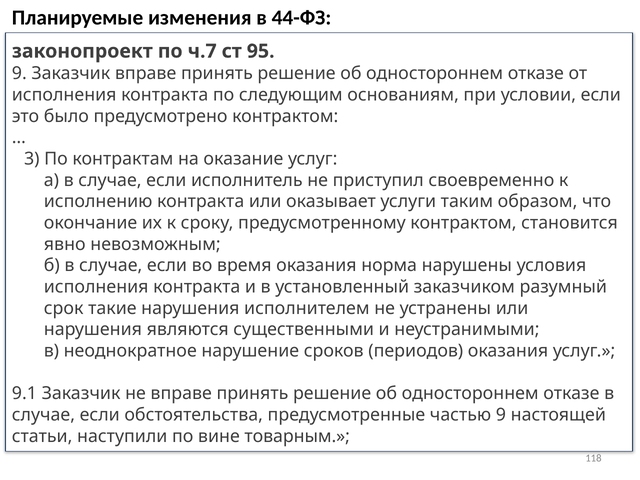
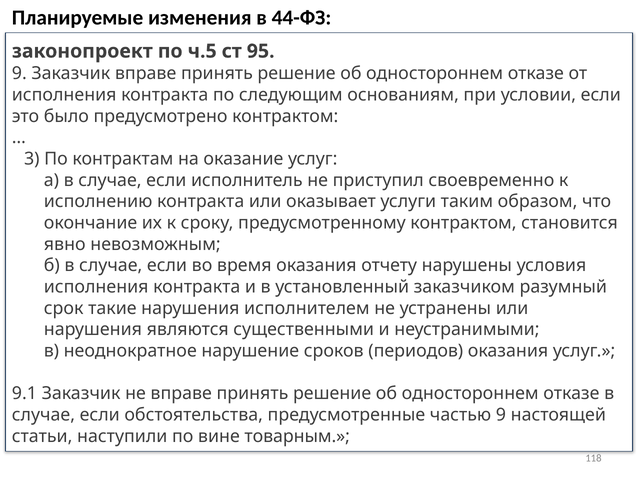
ч.7: ч.7 -> ч.5 (202, 51)
норма: норма -> отчету (389, 266)
